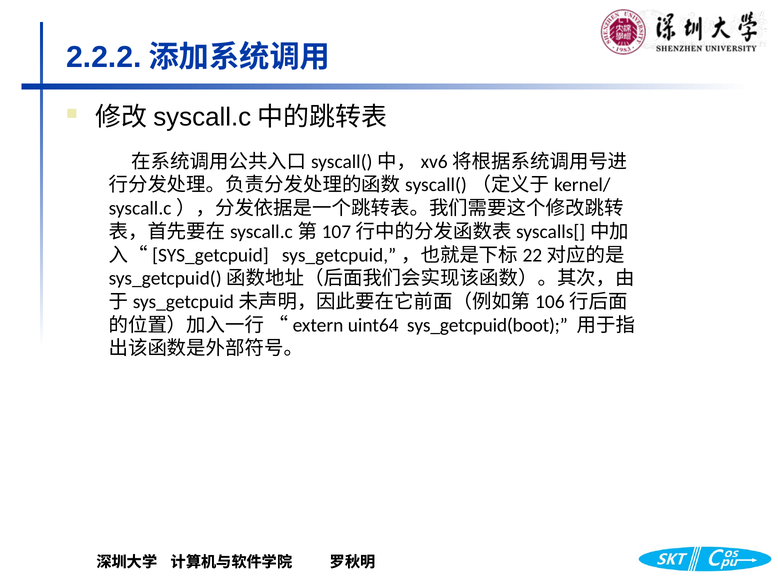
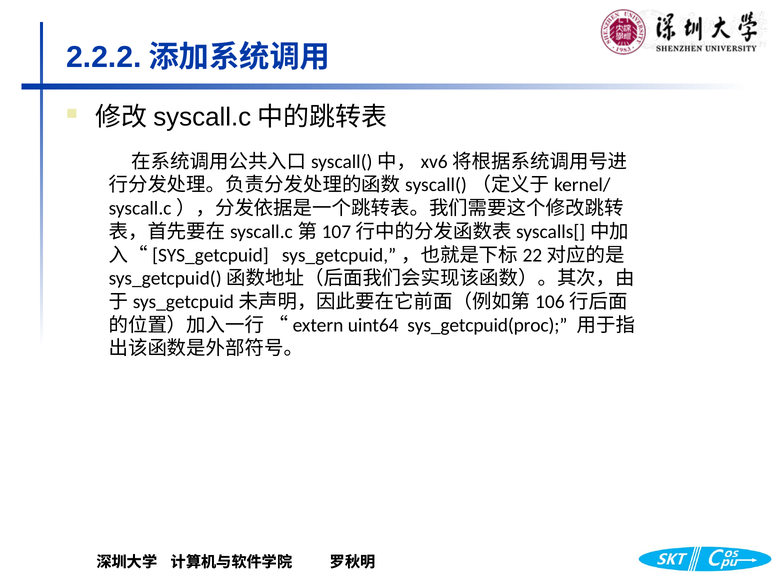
sys_getcpuid(boot: sys_getcpuid(boot -> sys_getcpuid(proc (487, 325)
